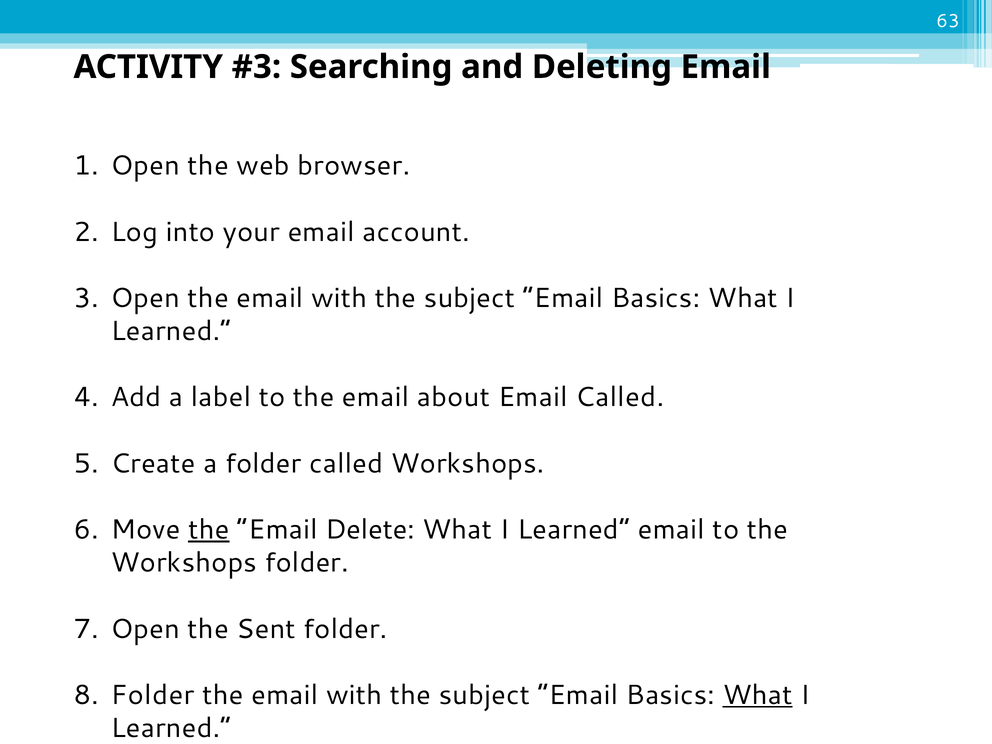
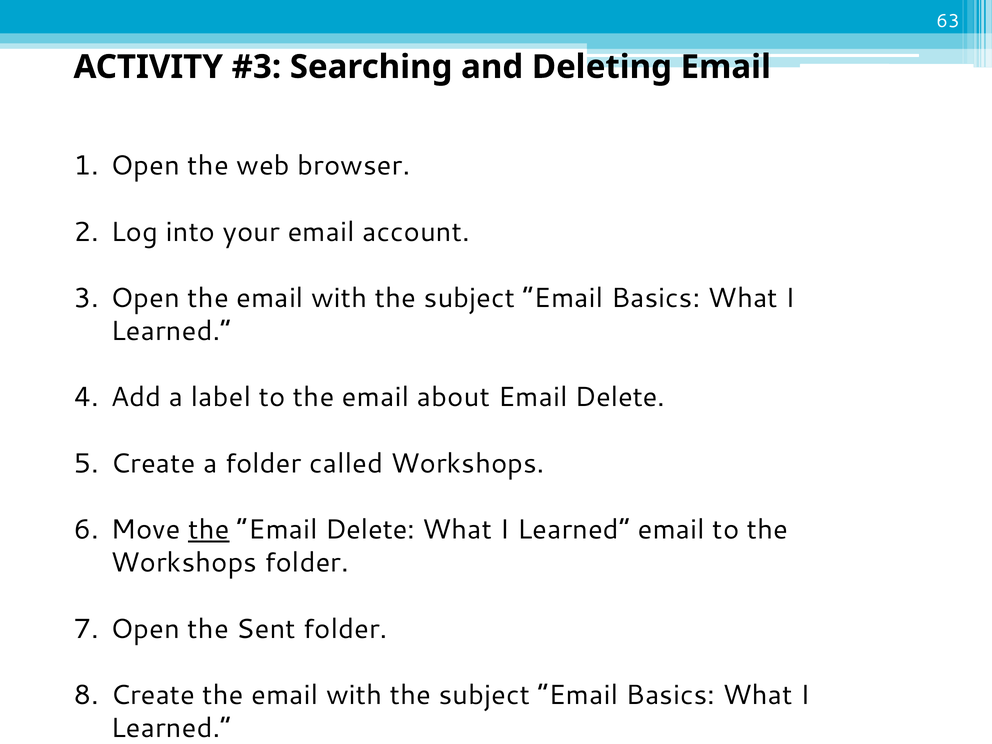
Called: Called -> Delete (620, 397)
Folder: Folder -> Create (153, 695)
What underline: present -> none (758, 695)
